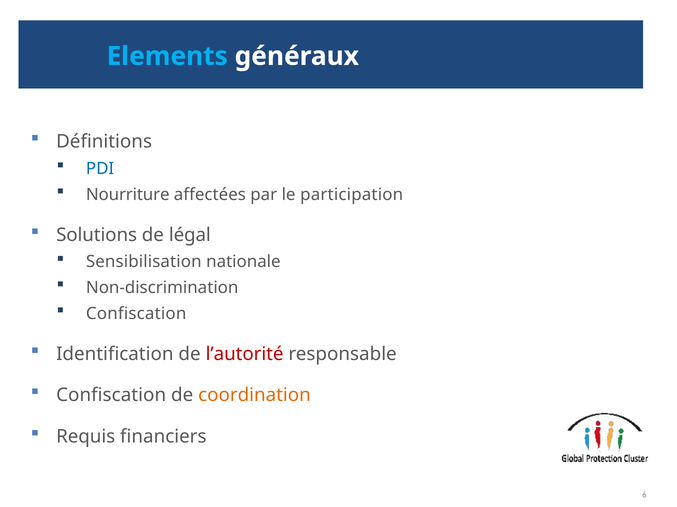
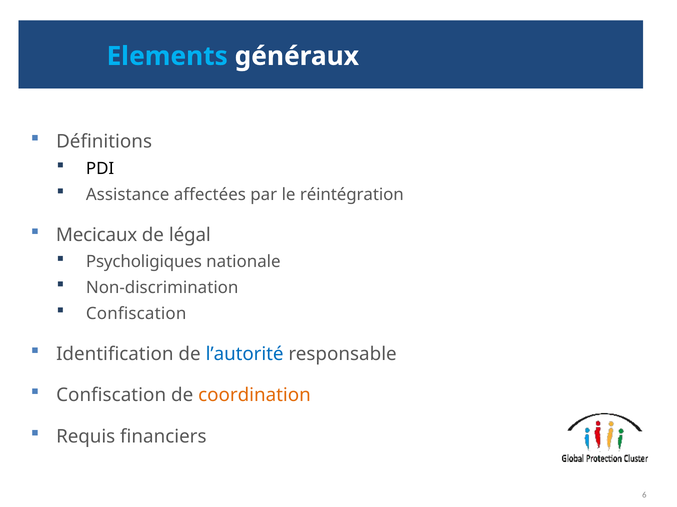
PDI colour: blue -> black (100, 169)
Nourriture: Nourriture -> Assistance (128, 195)
participation: participation -> réintégration (352, 195)
Solutions: Solutions -> Mecicaux (97, 235)
Sensibilisation: Sensibilisation -> Psycholigiques (144, 262)
l’autorité colour: red -> blue (245, 354)
